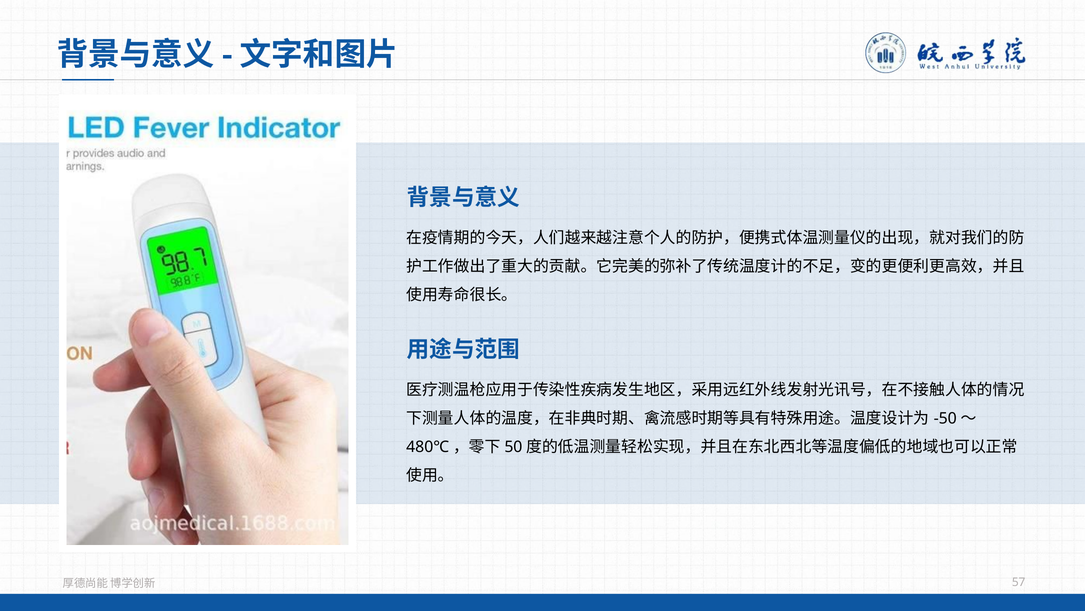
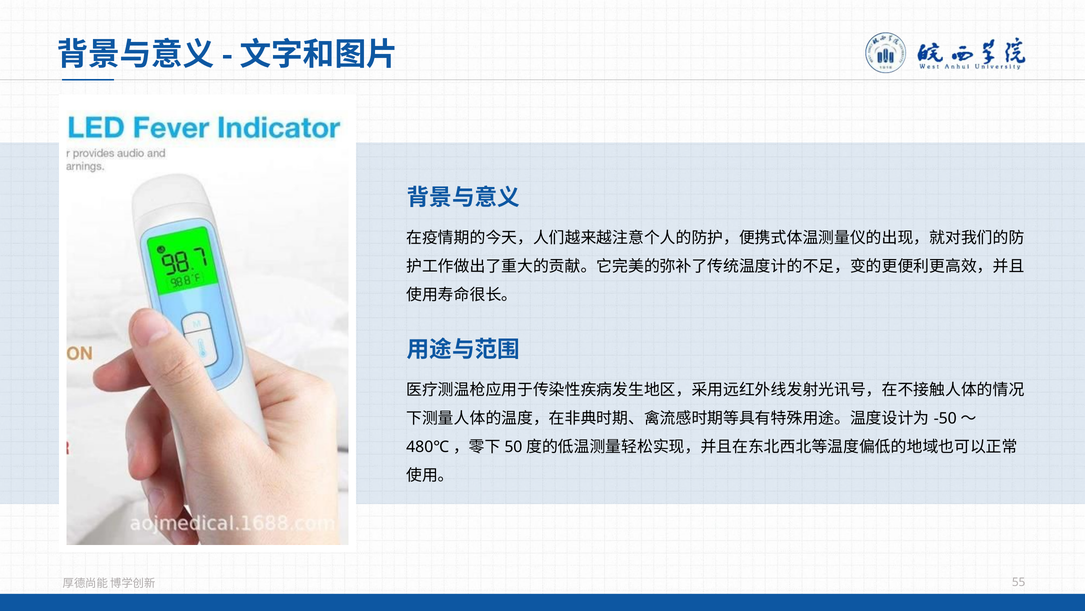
57: 57 -> 55 (1019, 582)
